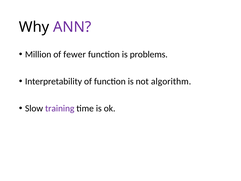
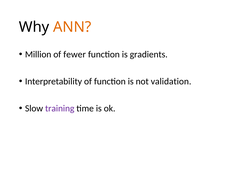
ANN colour: purple -> orange (72, 27)
problems: problems -> gradients (149, 54)
algorithm: algorithm -> validation (171, 81)
